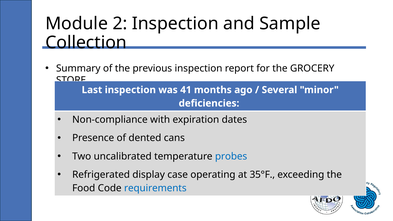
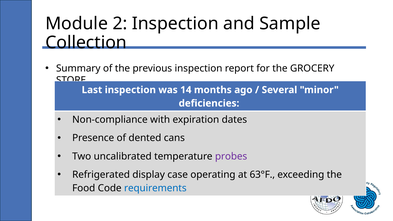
41: 41 -> 14 (186, 90)
probes colour: blue -> purple (231, 156)
35°F: 35°F -> 63°F (262, 175)
